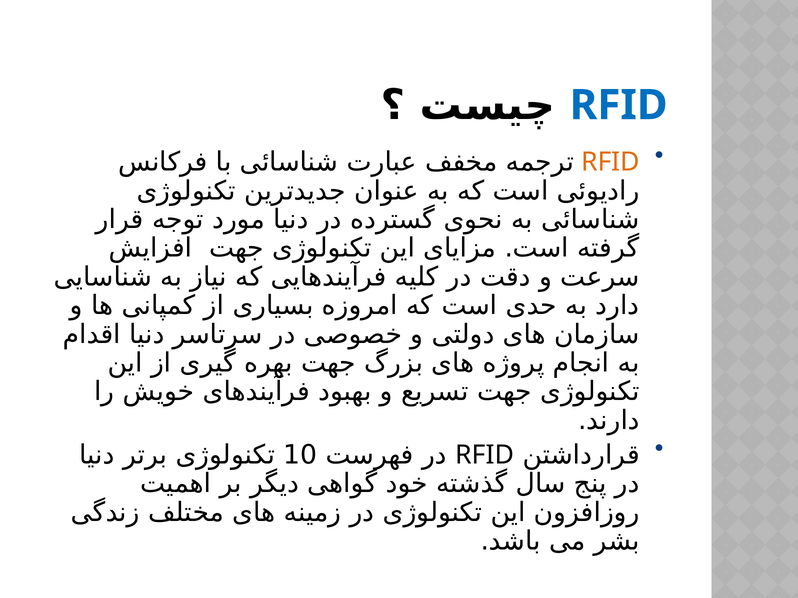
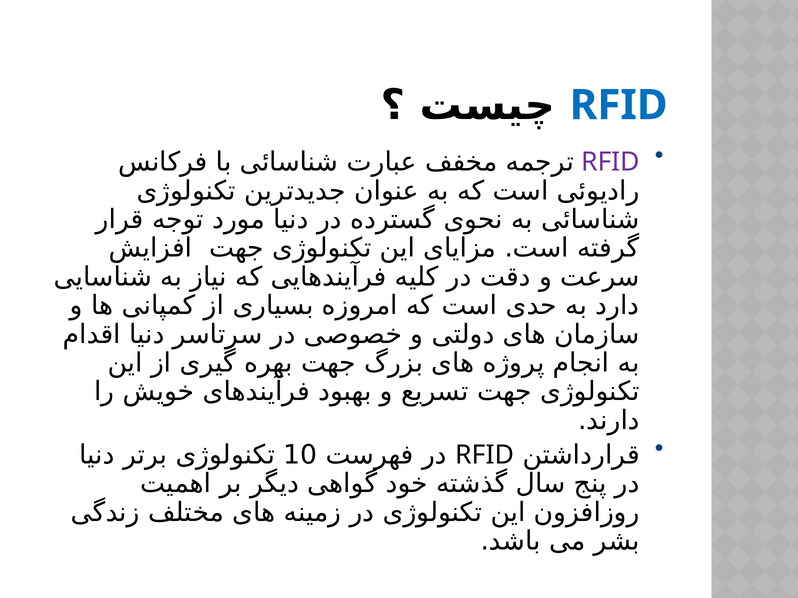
RFID colour: orange -> purple (610, 162)
